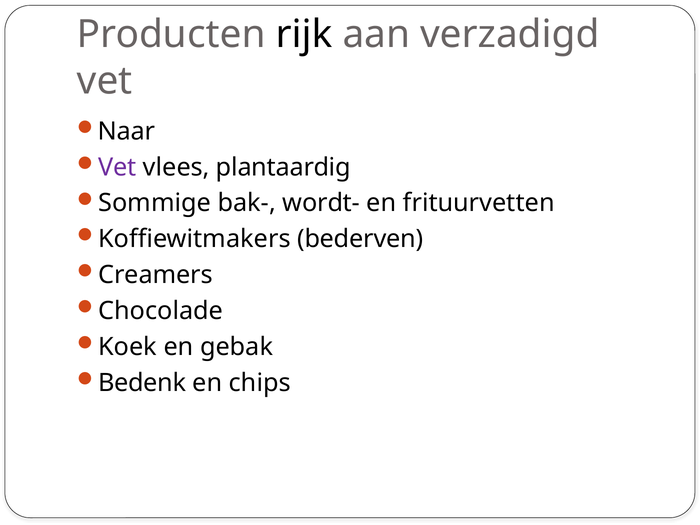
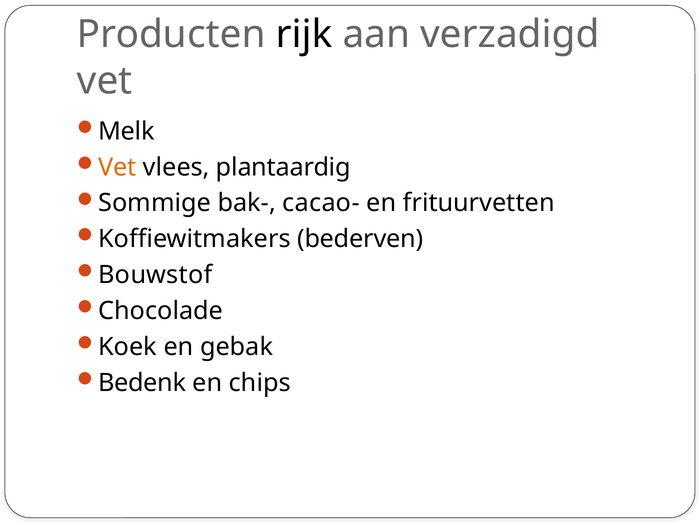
Naar: Naar -> Melk (126, 131)
Vet colour: purple -> orange (117, 167)
wordt-: wordt- -> cacao- (321, 203)
Creamers: Creamers -> Bouwstof (155, 275)
